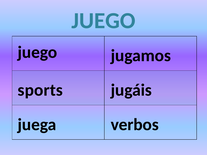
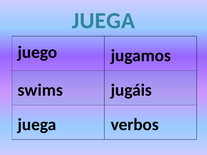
JUEGO: JUEGO -> JUEGA (103, 21)
sports: sports -> swims (40, 90)
